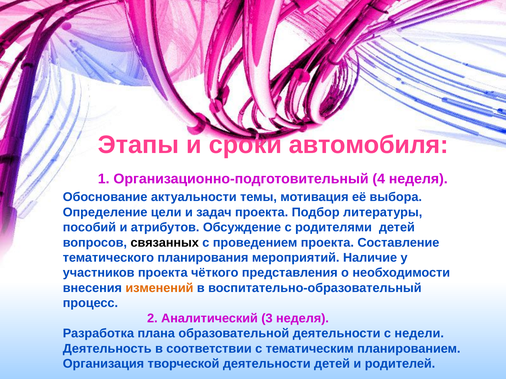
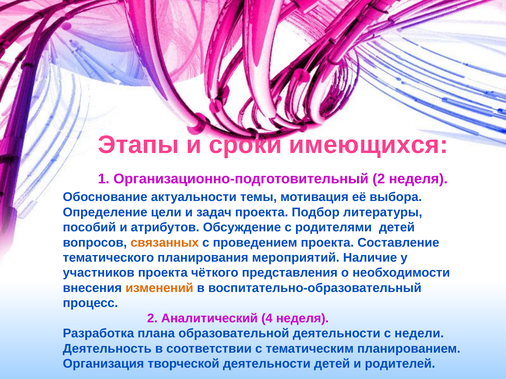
автомобиля: автомобиля -> имеющихся (369, 145)
Организационно-подготовительный 4: 4 -> 2 (379, 179)
связанных colour: black -> orange (165, 243)
3: 3 -> 4 (267, 319)
